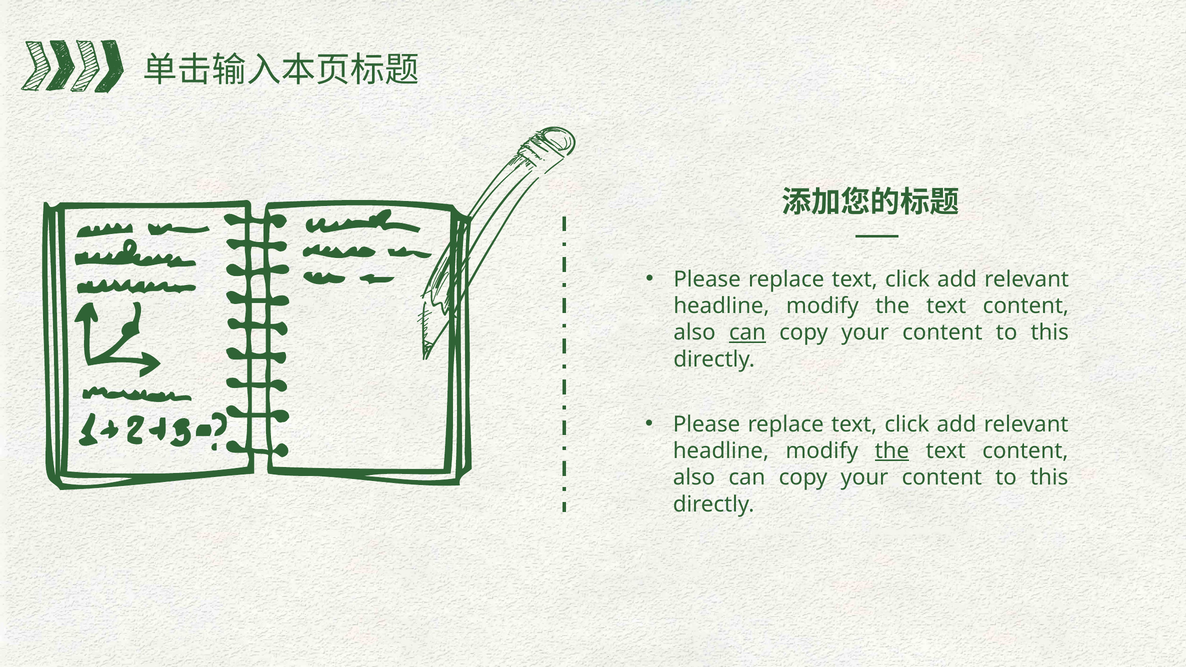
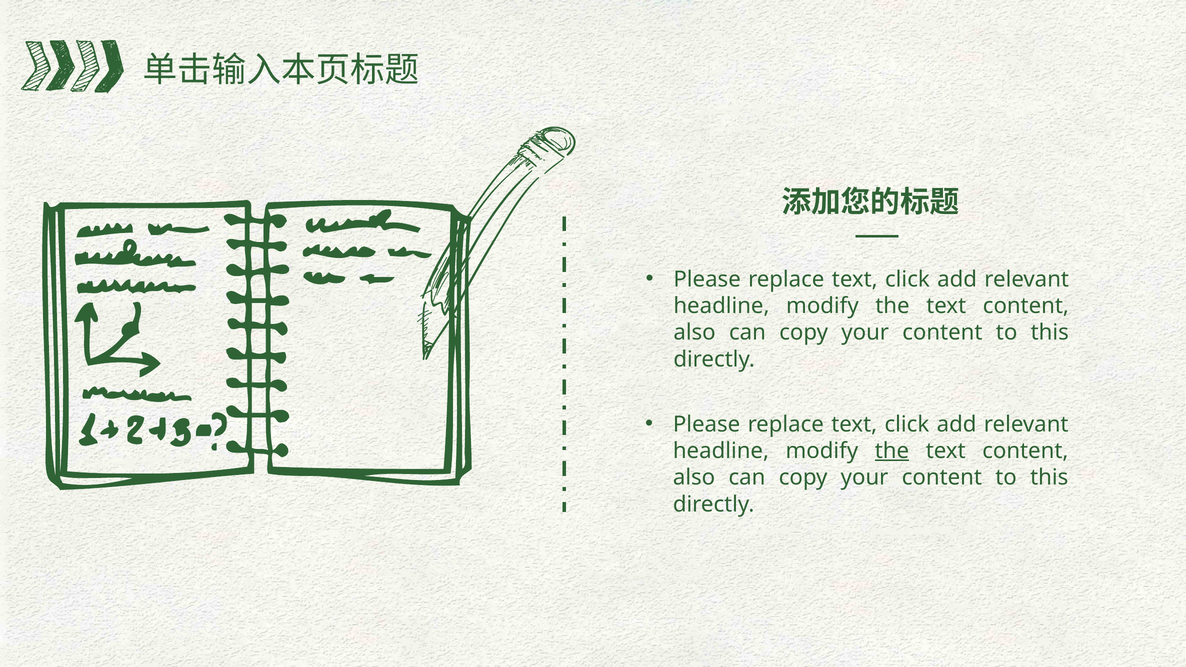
can underline: present -> none (747, 333)
